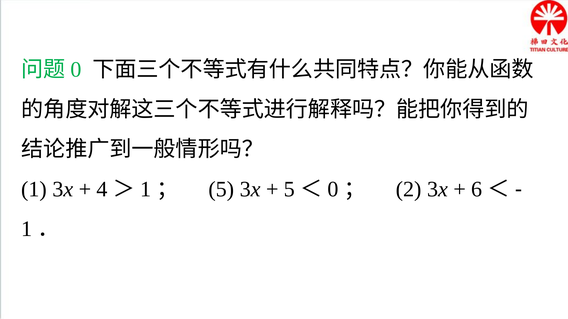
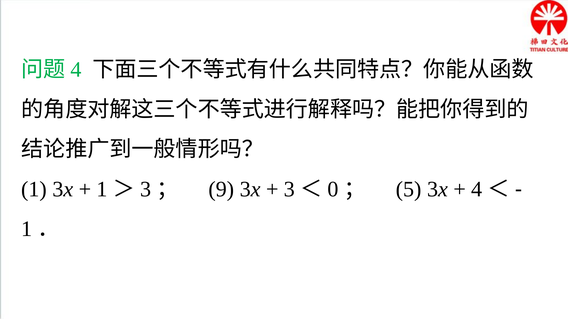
0: 0 -> 4 (76, 70)
4: 4 -> 1 (102, 189)
1: 1 -> 3 (146, 189)
5: 5 -> 9 (221, 189)
5: 5 -> 3 (289, 189)
2: 2 -> 5 (409, 189)
6: 6 -> 4 (477, 189)
